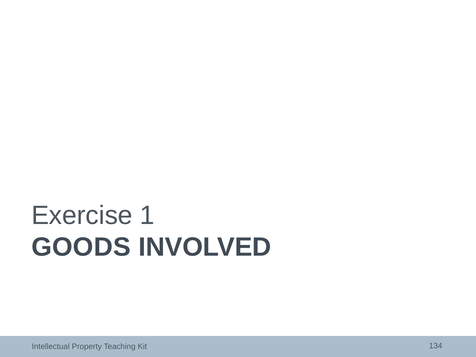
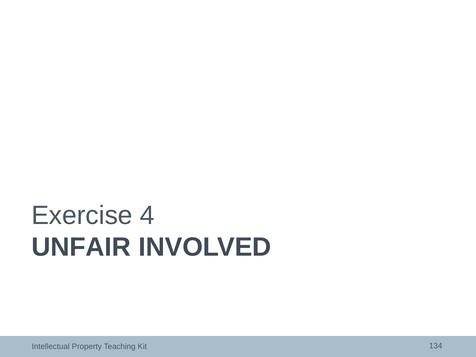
1: 1 -> 4 (147, 215)
GOODS: GOODS -> UNFAIR (81, 247)
